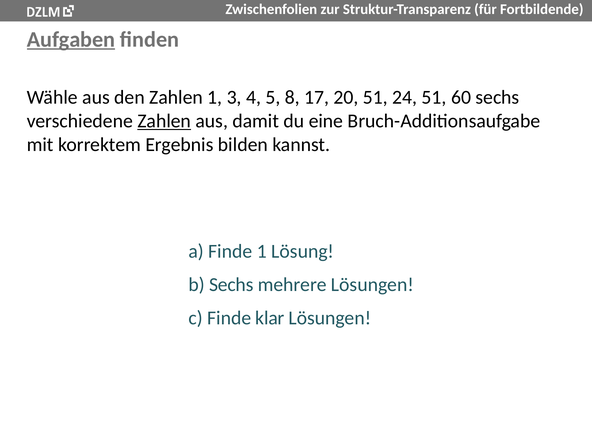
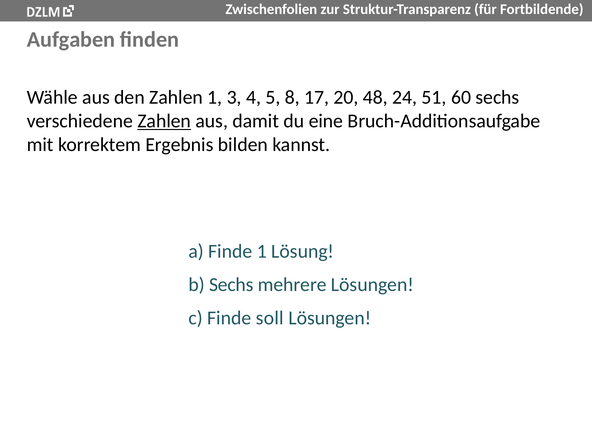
Aufgaben underline: present -> none (71, 39)
20 51: 51 -> 48 (375, 97)
klar: klar -> soll (270, 318)
